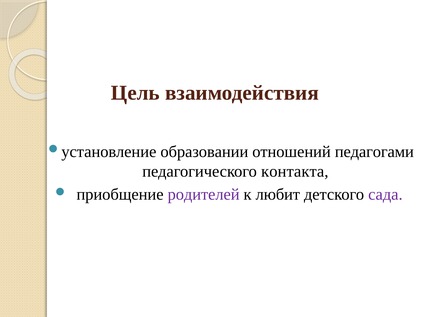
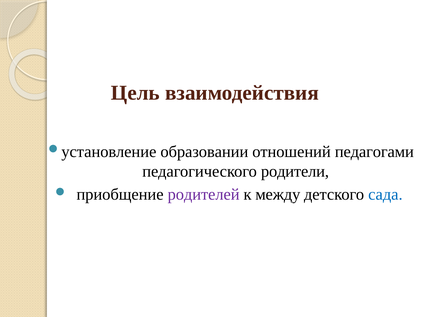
контакта: контакта -> родители (295, 171)
любит: любит -> между (278, 195)
сада colour: purple -> blue (385, 195)
